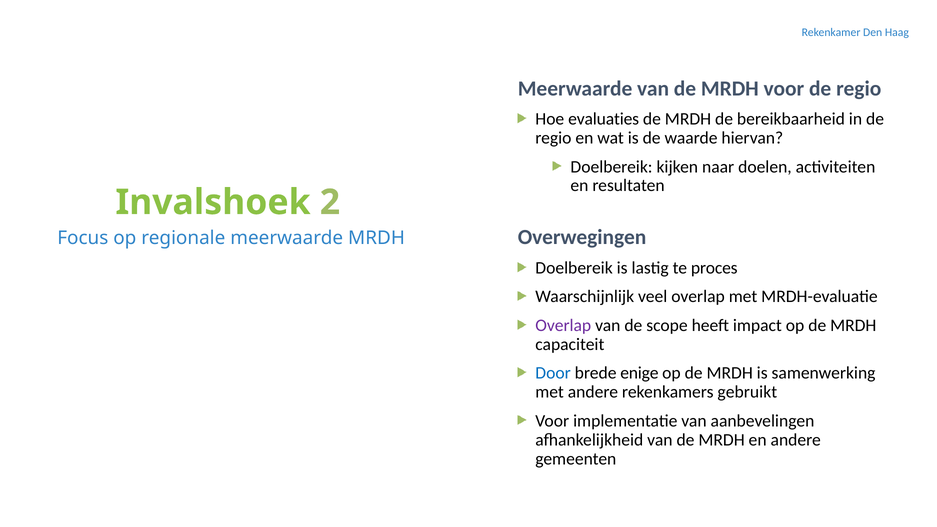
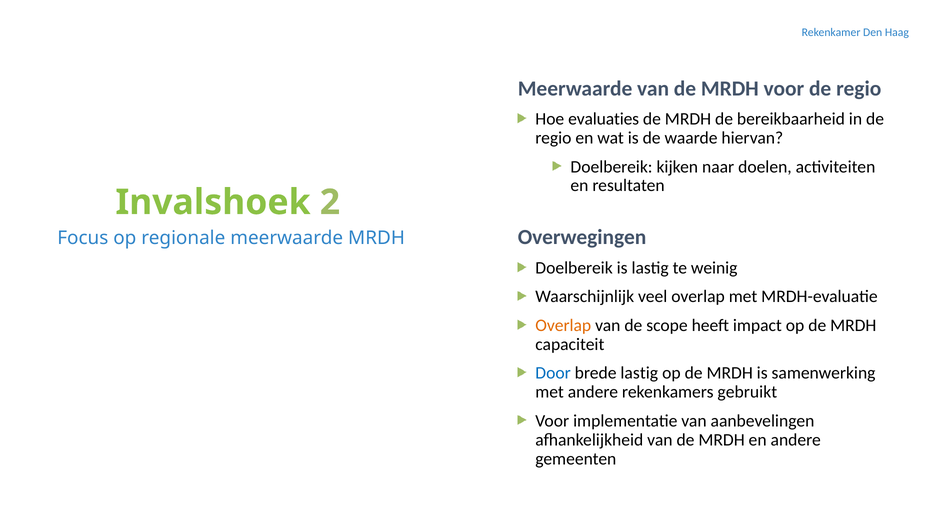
proces: proces -> weinig (714, 268)
Overlap colour: purple -> orange (563, 325)
brede enige: enige -> lastig (639, 373)
